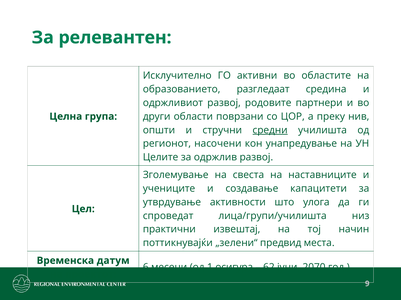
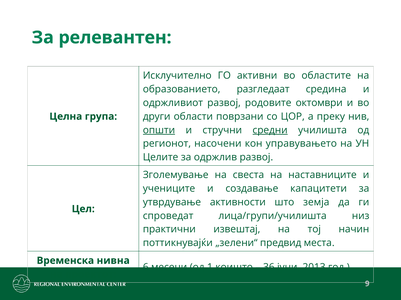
партнери: партнери -> октомври (319, 103)
општи underline: none -> present (159, 130)
унапредување: унапредување -> управувањето (301, 144)
улога: улога -> земја (316, 203)
датум: датум -> нивна (113, 261)
осигура: осигура -> коишто (234, 268)
62: 62 -> 36 (269, 268)
2070: 2070 -> 2013 (314, 268)
